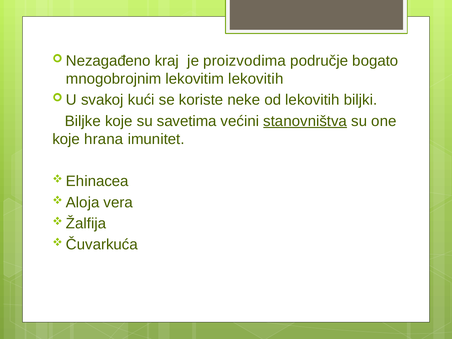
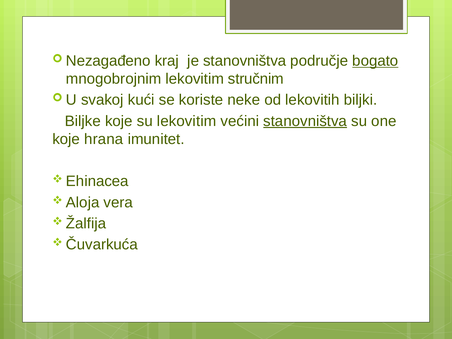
je proizvodima: proizvodima -> stanovništva (245, 61)
bogato underline: none -> present (375, 61)
lekovitim lekovitih: lekovitih -> stručnim (256, 79)
su savetima: savetima -> lekovitim (187, 121)
